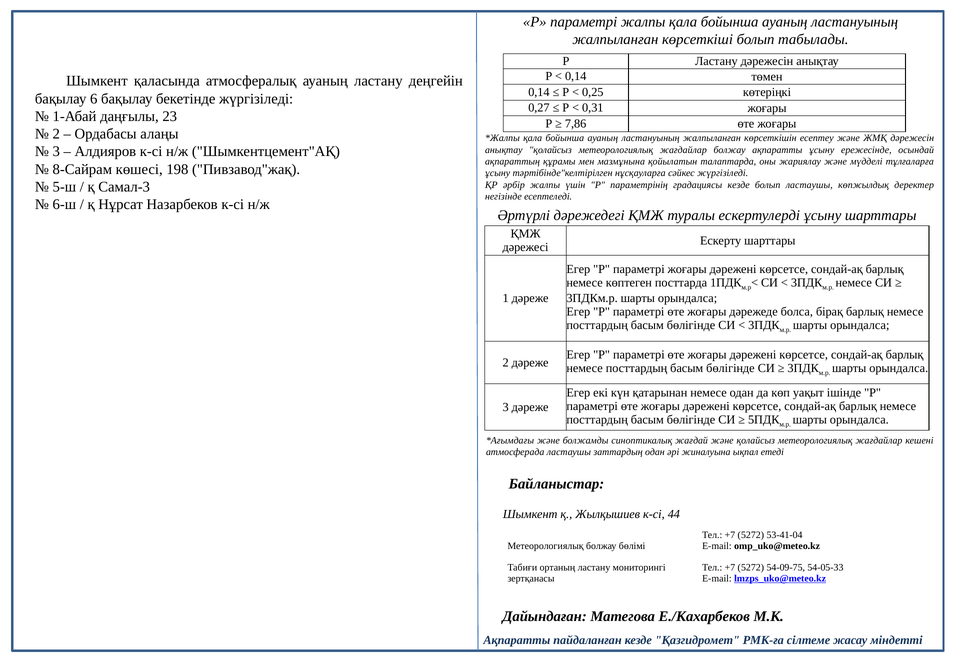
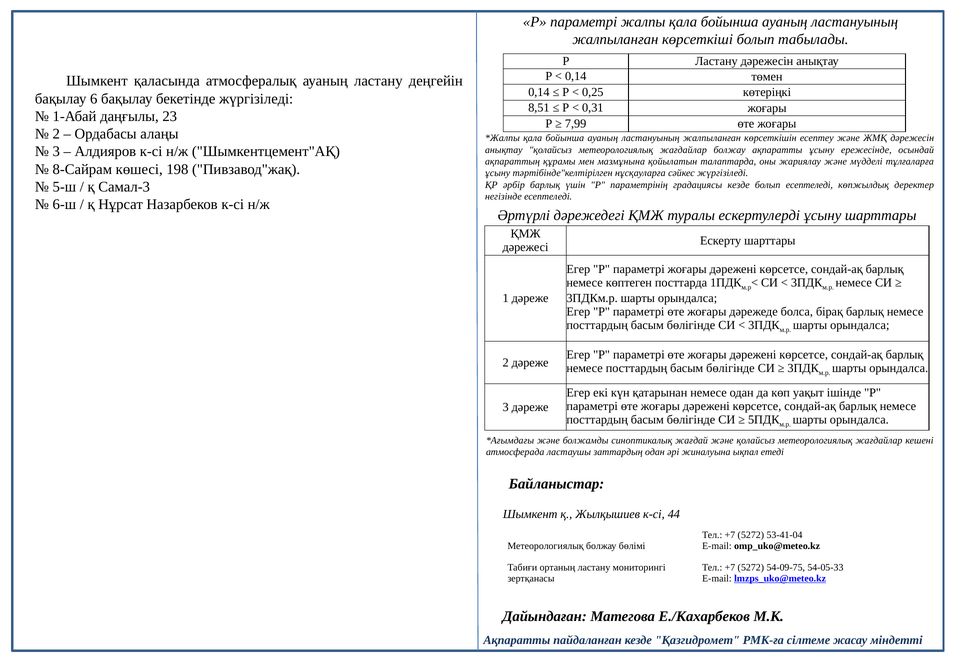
0,27: 0,27 -> 8,51 (539, 108)
7,86: 7,86 -> 7,99 (576, 124)
әрбір жалпы: жалпы -> барлық (545, 185)
болып ластаушы: ластаушы -> есептеледі (809, 185)
